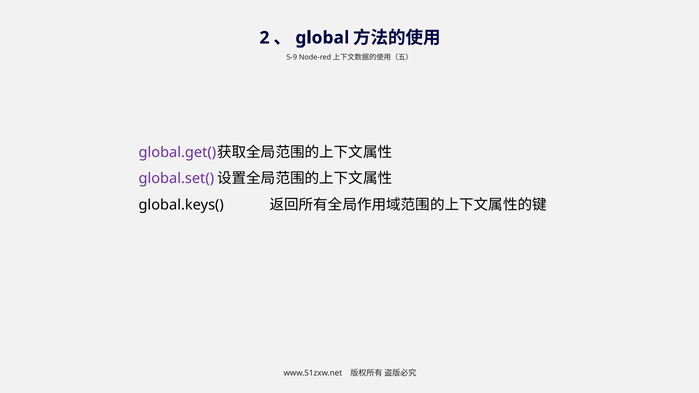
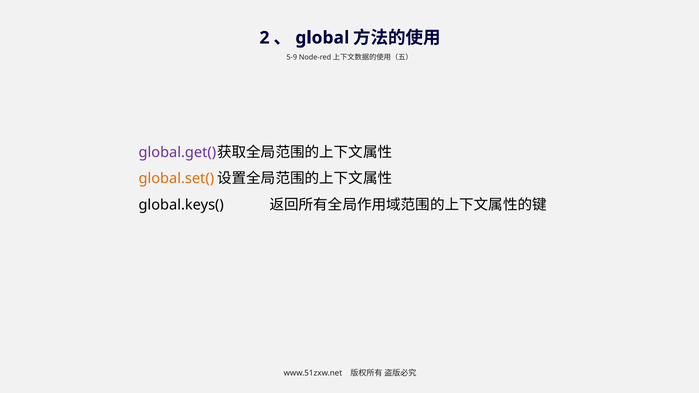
global.set( colour: purple -> orange (176, 179)
